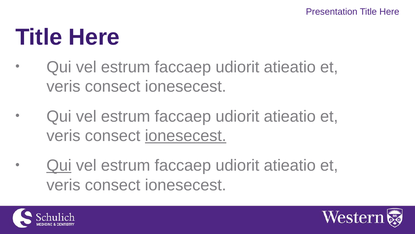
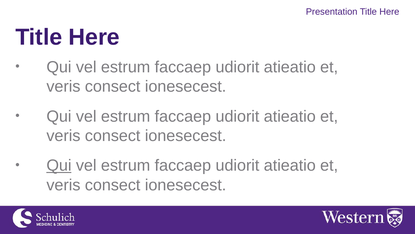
ionesecest underline: present -> none (186, 135)
